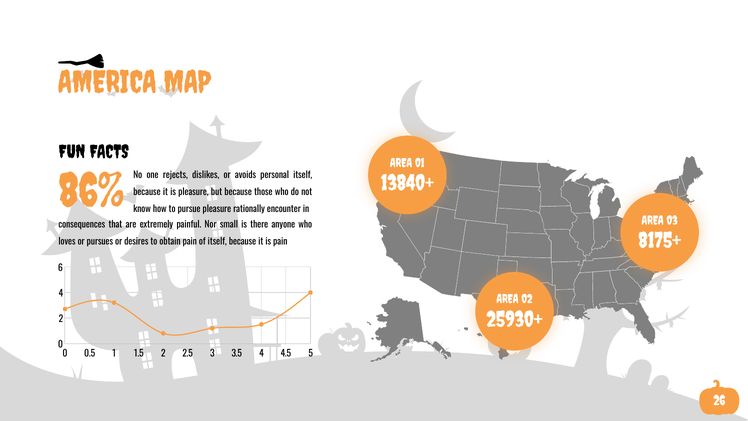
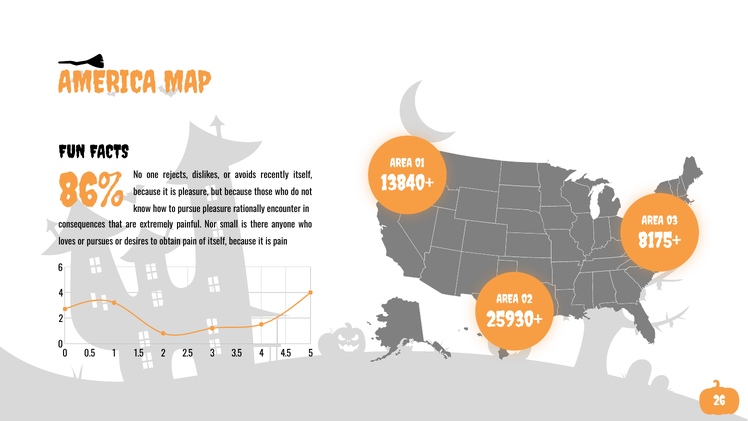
personal: personal -> recently (275, 175)
